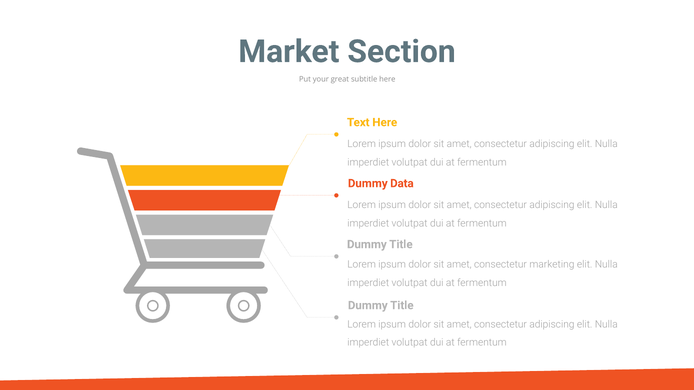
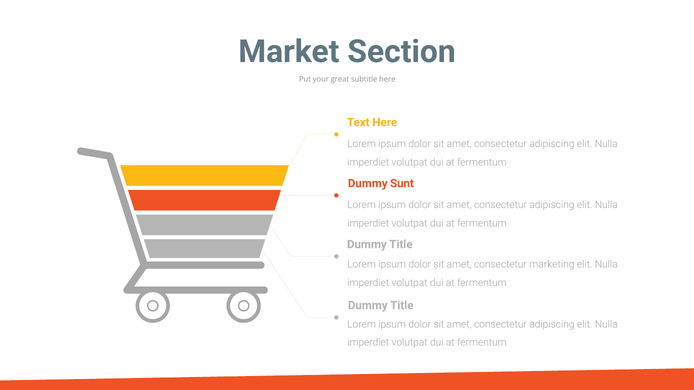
Data: Data -> Sunt (402, 184)
